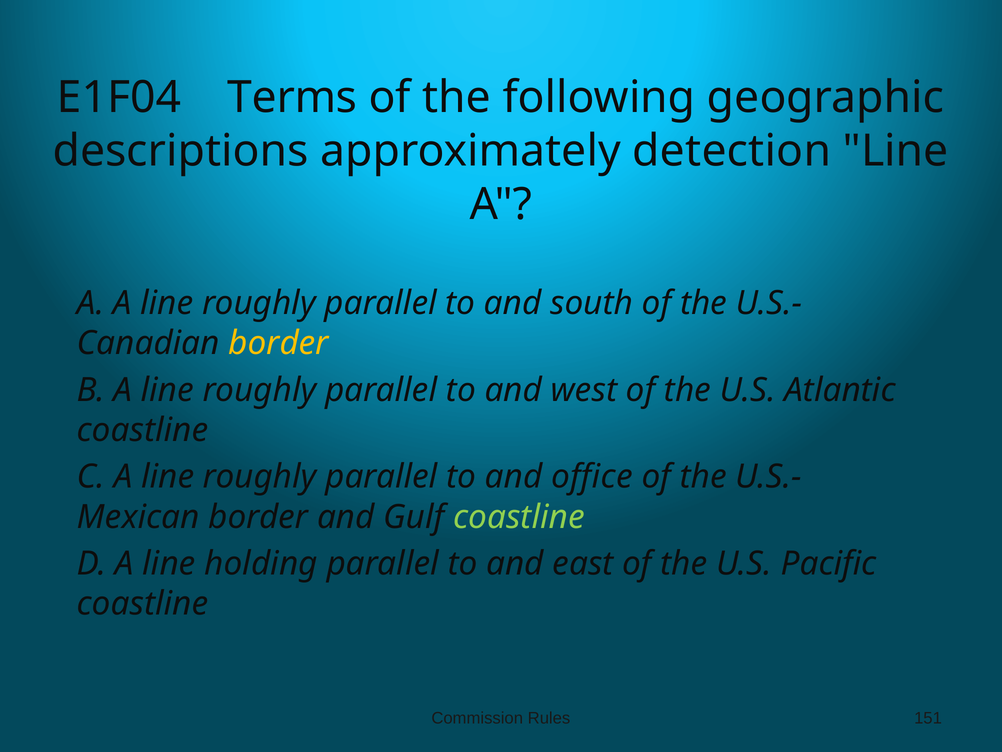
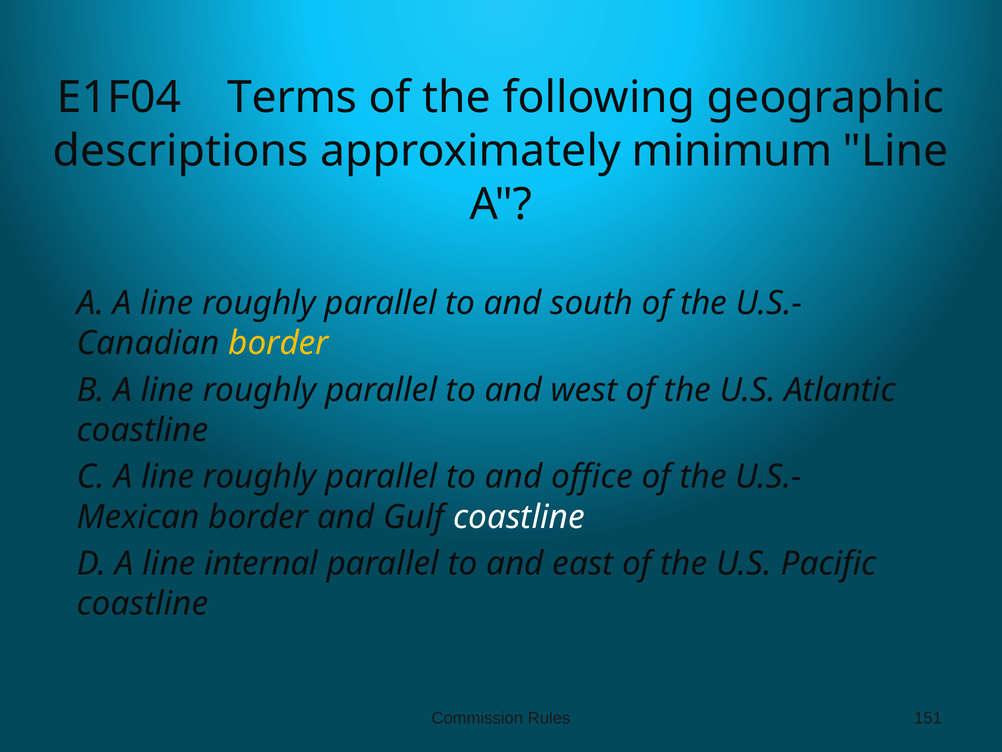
detection: detection -> minimum (732, 151)
coastline colour: light green -> white (519, 517)
holding: holding -> internal (261, 563)
